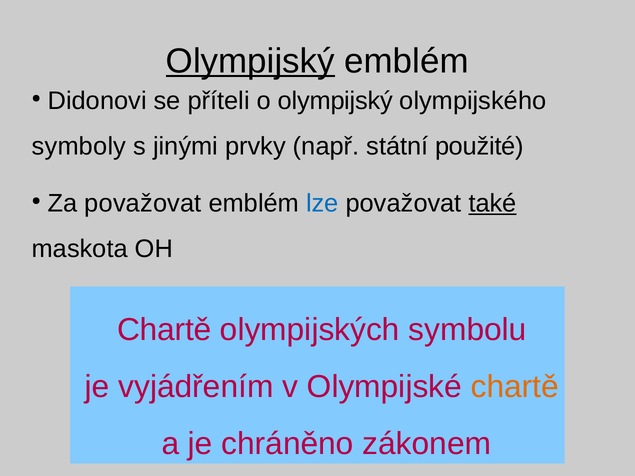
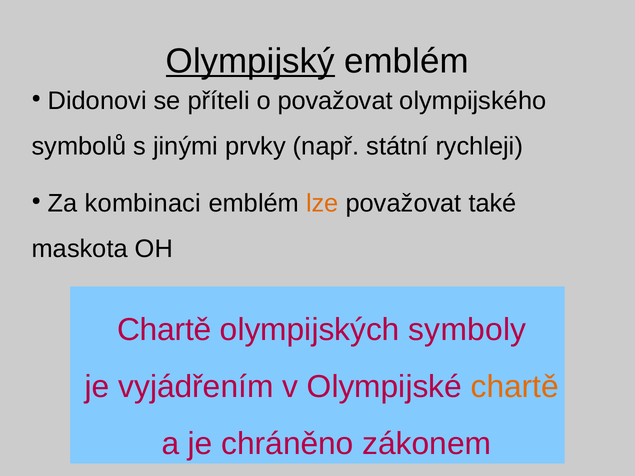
o olympijský: olympijský -> považovat (335, 101)
symboly: symboly -> symbolů (79, 146)
použité: použité -> rychleji (479, 146)
Za považovat: považovat -> kombinaci (143, 203)
lze colour: blue -> orange (322, 203)
také underline: present -> none (493, 203)
symbolu: symbolu -> symboly (467, 330)
